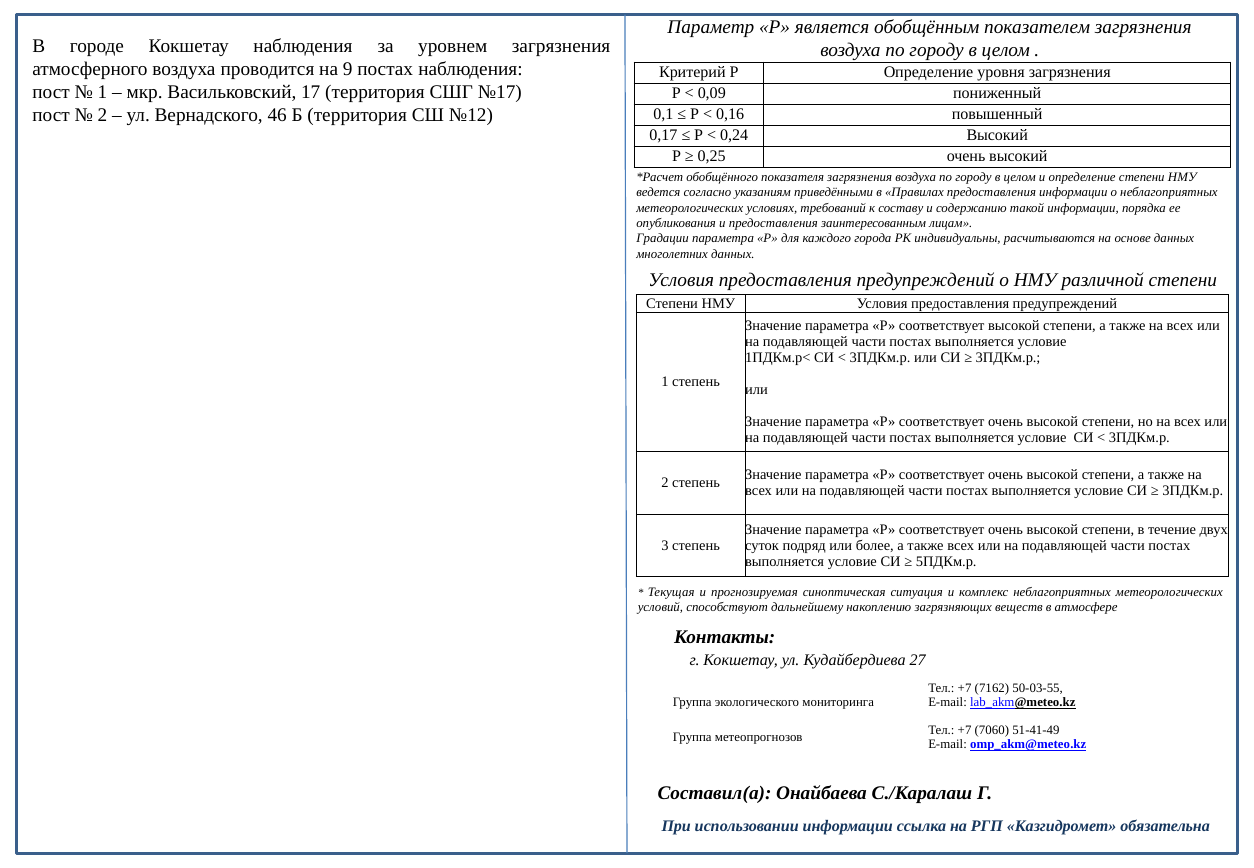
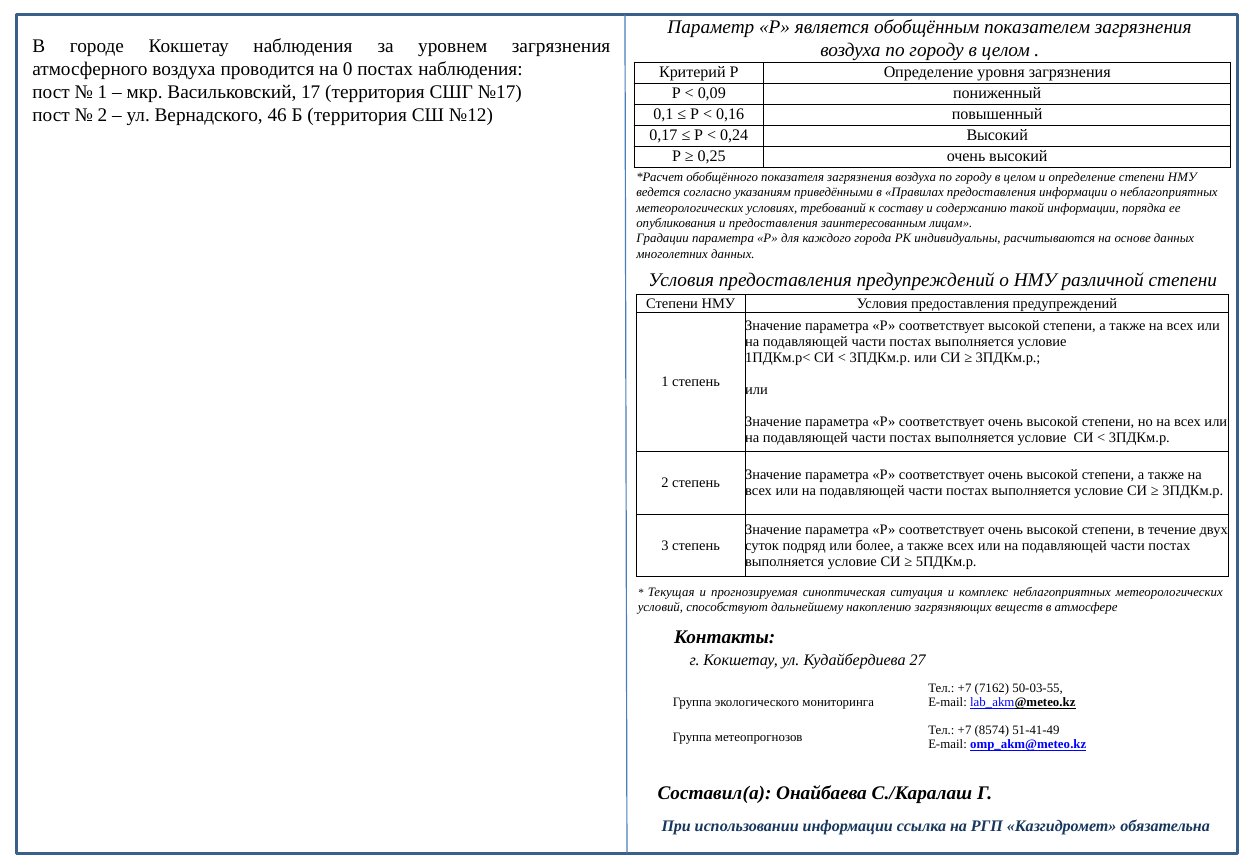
9: 9 -> 0 (348, 69)
7060: 7060 -> 8574 (992, 731)
